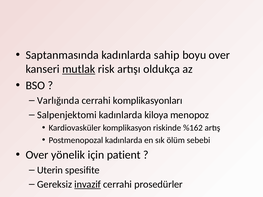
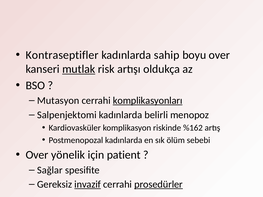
Saptanmasında: Saptanmasında -> Kontraseptifler (62, 55)
Varlığında: Varlığında -> Mutasyon (58, 101)
komplikasyonları underline: none -> present (148, 101)
kiloya: kiloya -> belirli (156, 115)
Uterin: Uterin -> Sağlar (50, 170)
prosedürler underline: none -> present (159, 185)
